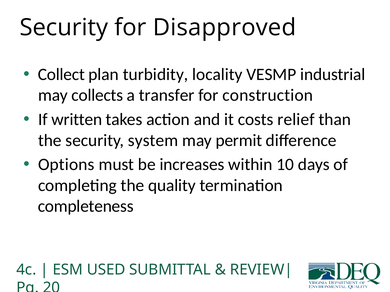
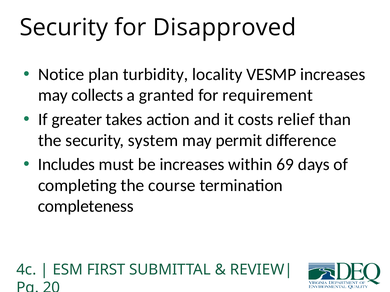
Collect: Collect -> Notice (61, 75)
VESMP industrial: industrial -> increases (333, 75)
transfer: transfer -> granted (167, 95)
construction: construction -> requirement (268, 95)
written: written -> greater (77, 120)
Options: Options -> Includes (66, 165)
10: 10 -> 69 (285, 165)
quality: quality -> course (172, 186)
USED: USED -> FIRST (106, 270)
